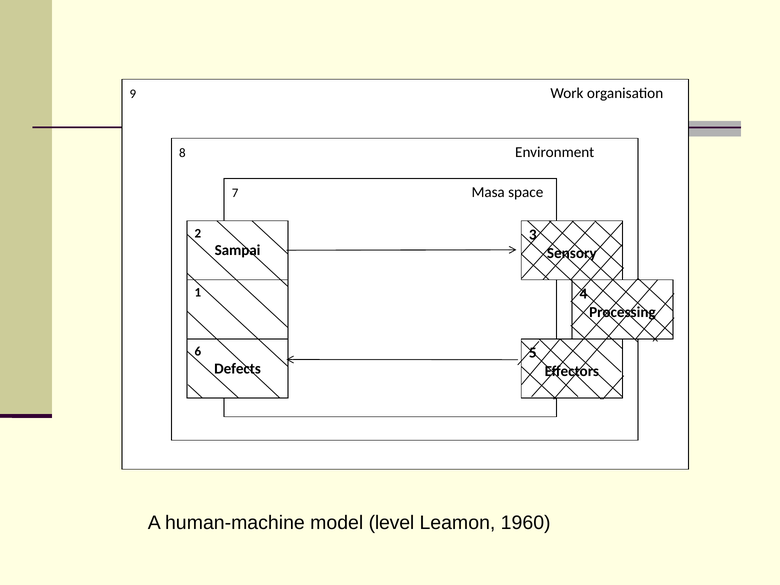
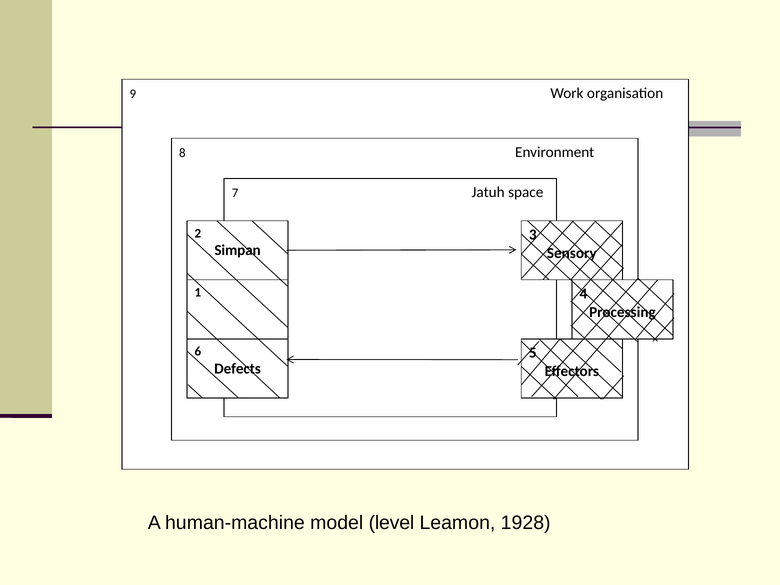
Masa: Masa -> Jatuh (488, 192)
Sampai: Sampai -> Simpan (238, 250)
1960: 1960 -> 1928 (526, 523)
